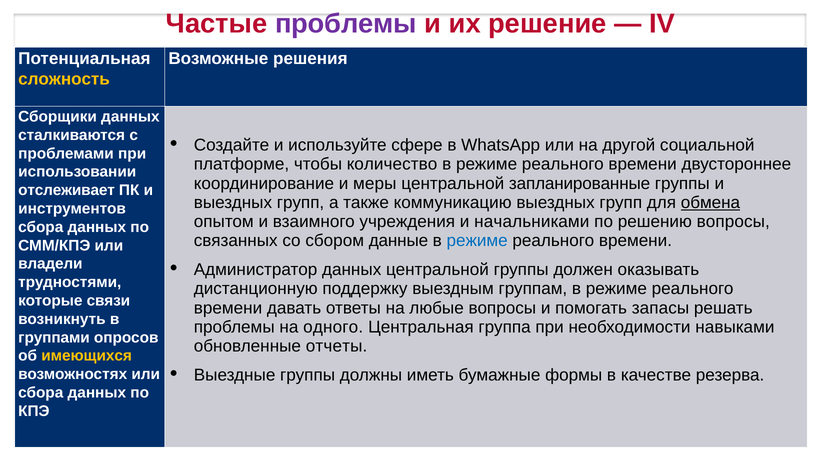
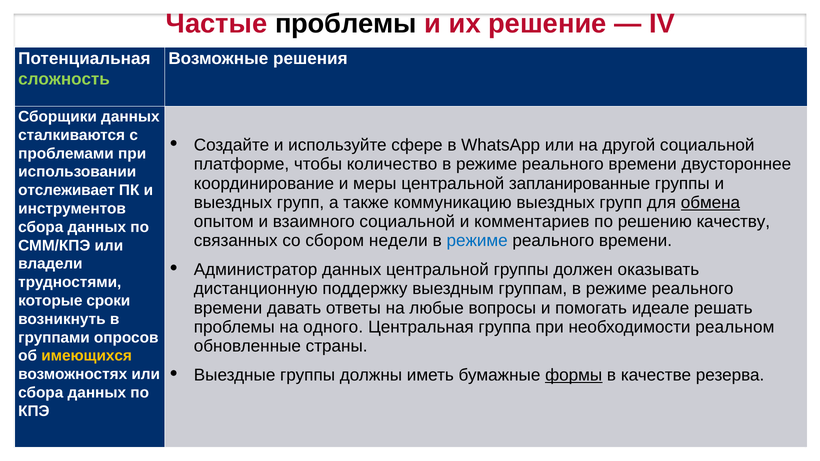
проблемы colour: purple -> black (346, 24)
сложность colour: yellow -> light green (64, 79)
взаимного учреждения: учреждения -> социальной (407, 222)
начальниками: начальниками -> комментариев (532, 222)
решению вопросы: вопросы -> качеству (733, 222)
данные: данные -> недели (398, 241)
связи: связи -> сроки (108, 301)
запасы: запасы -> идеале (661, 308)
навыками: навыками -> реальном (735, 327)
отчеты: отчеты -> страны (337, 346)
формы underline: none -> present (574, 375)
